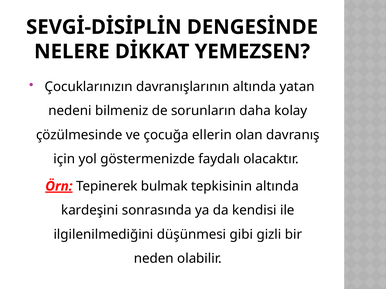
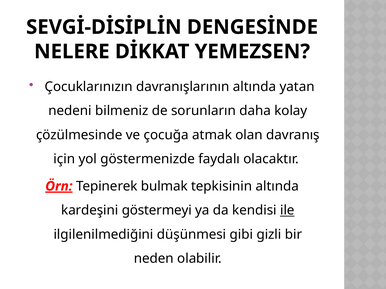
ellerin: ellerin -> atmak (212, 135)
sonrasında: sonrasında -> göstermeyi (157, 211)
ile underline: none -> present (287, 211)
